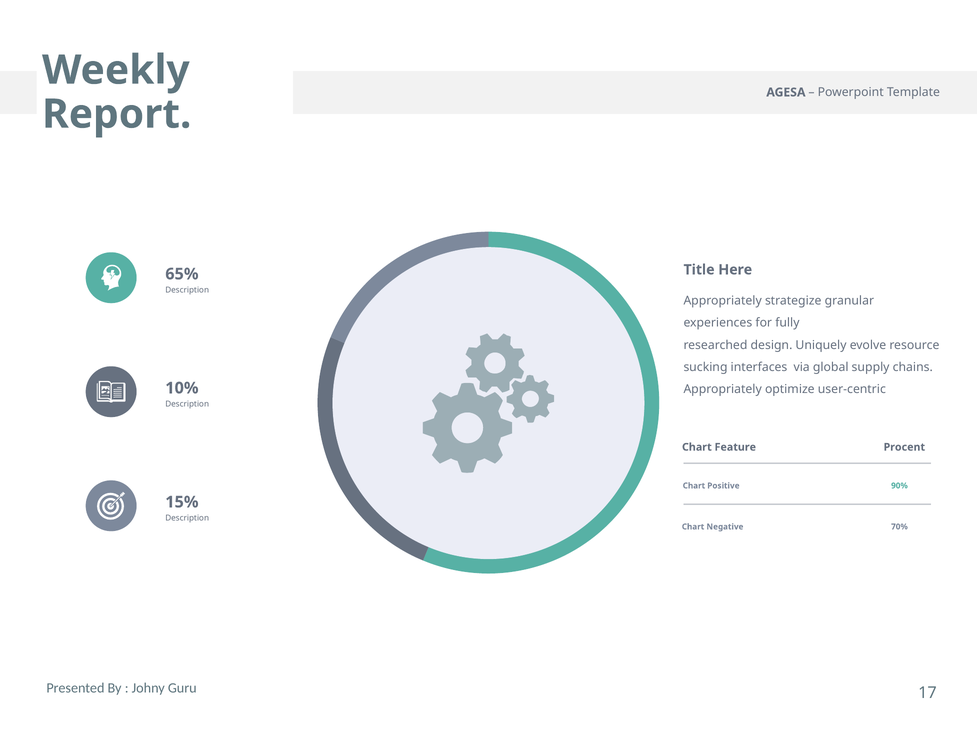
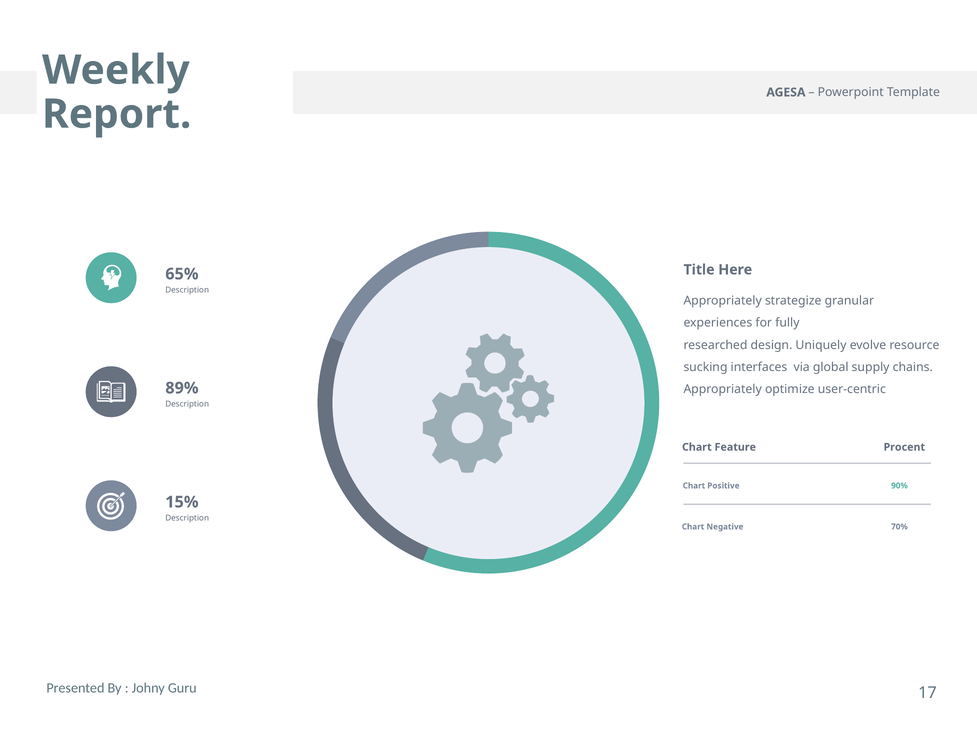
10%: 10% -> 89% (182, 388)
